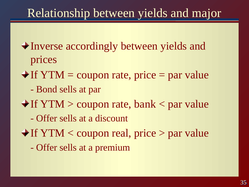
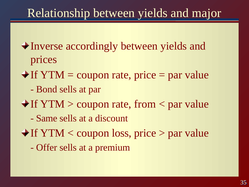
bank: bank -> from (145, 104)
Offer: Offer -> Same (47, 118)
real: real -> loss (122, 133)
